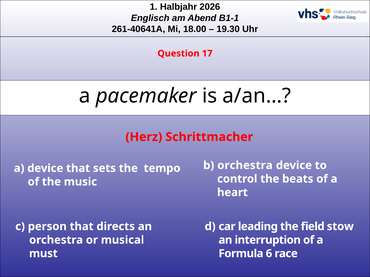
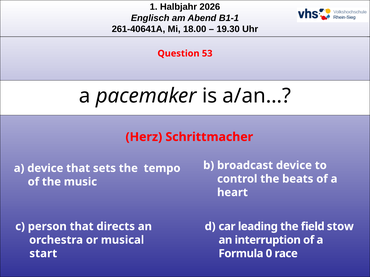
17: 17 -> 53 (207, 54)
b orchestra: orchestra -> broadcast (245, 166)
must: must -> start (43, 254)
6: 6 -> 0 (269, 254)
